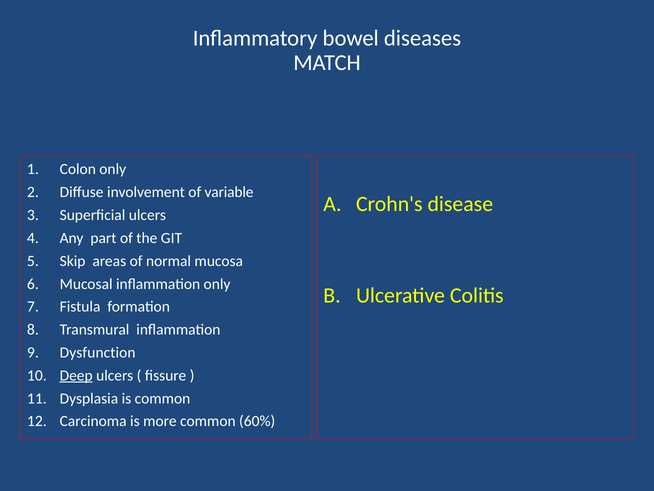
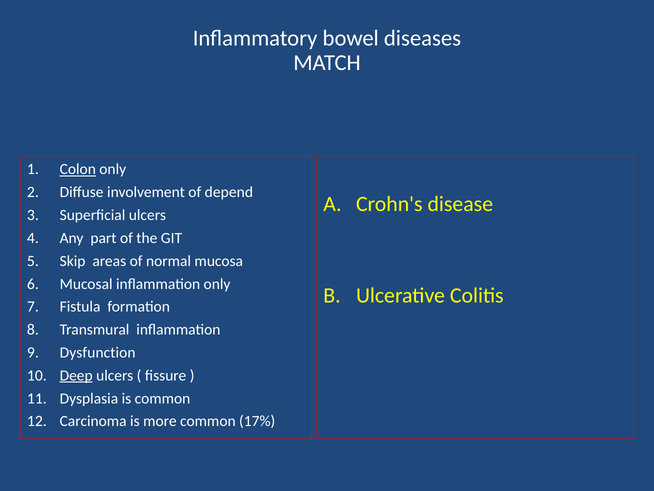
Colon underline: none -> present (78, 169)
variable: variable -> depend (229, 192)
60%: 60% -> 17% (257, 421)
